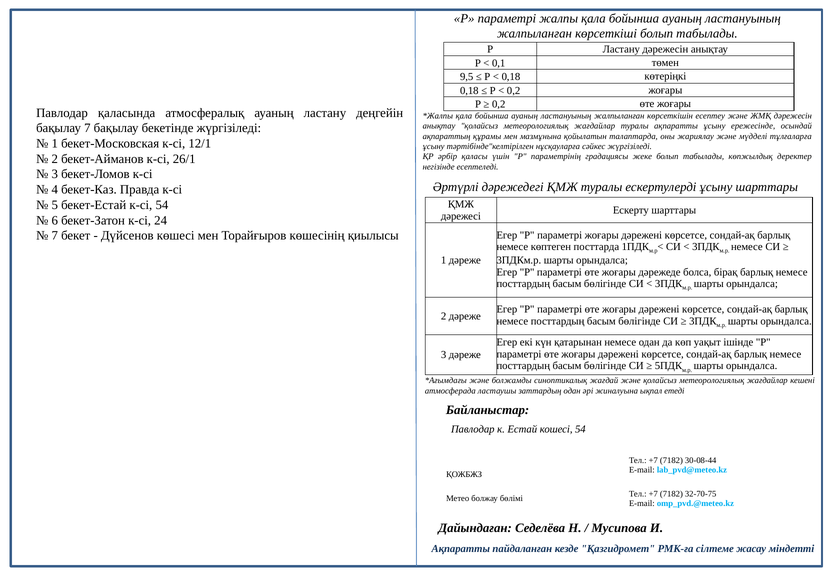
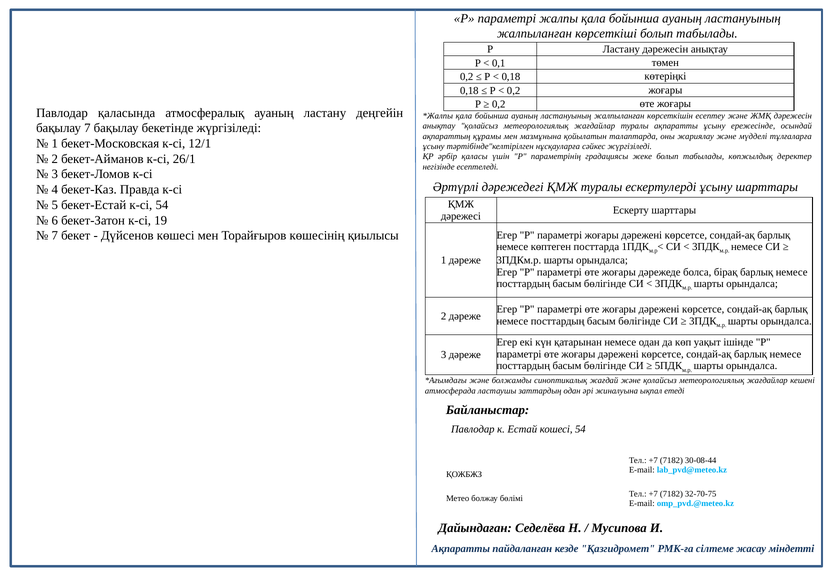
9,5: 9,5 -> 0,2 (467, 77)
24: 24 -> 19 (161, 221)
